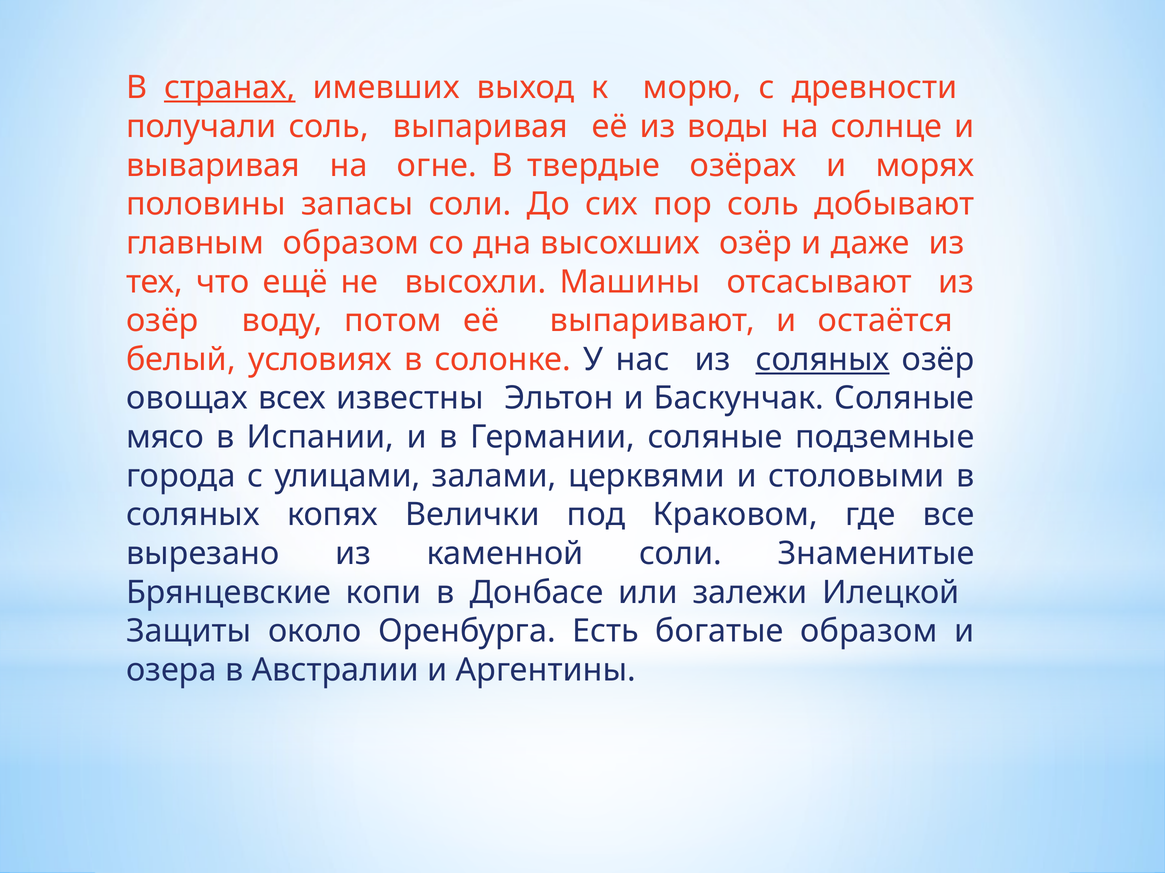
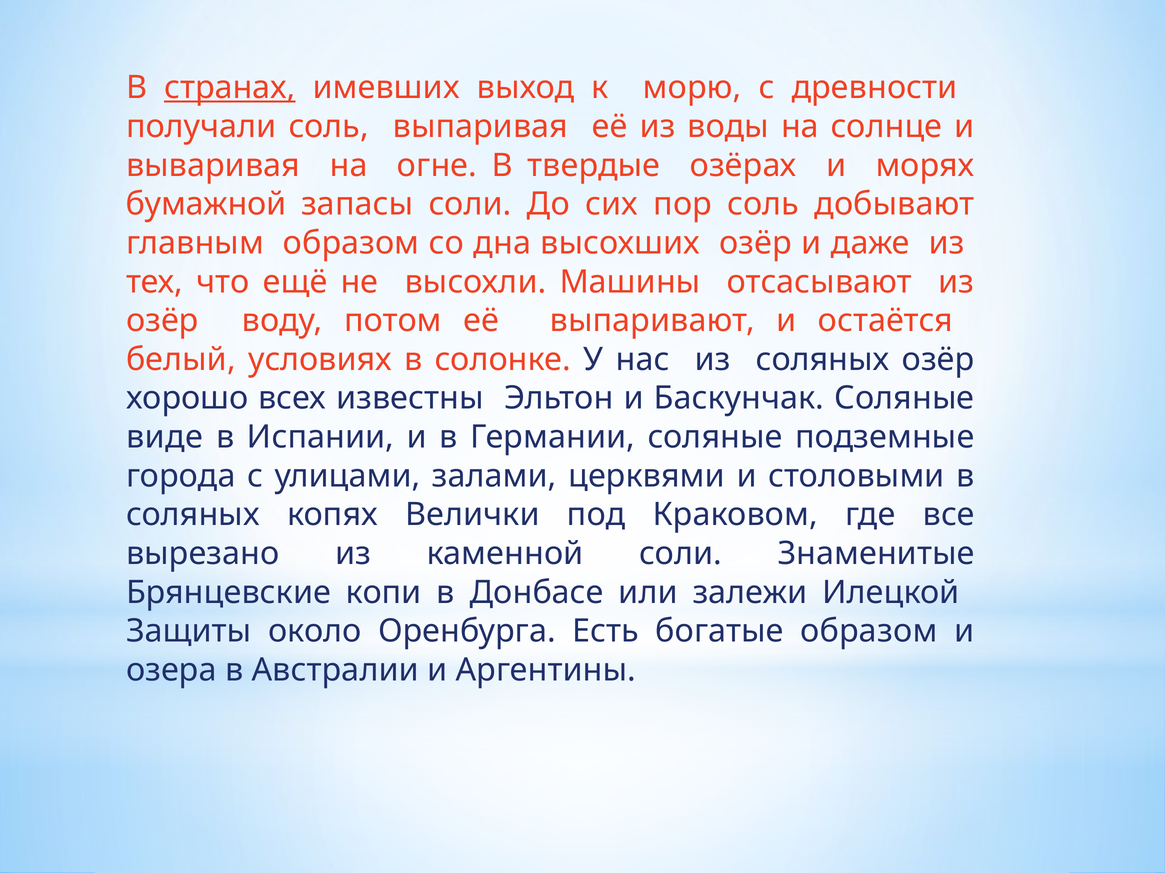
половины: половины -> бумажной (206, 204)
соляных underline: present -> none (823, 360)
овощах: овощах -> хорошо (187, 399)
мясо: мясо -> виде (165, 437)
